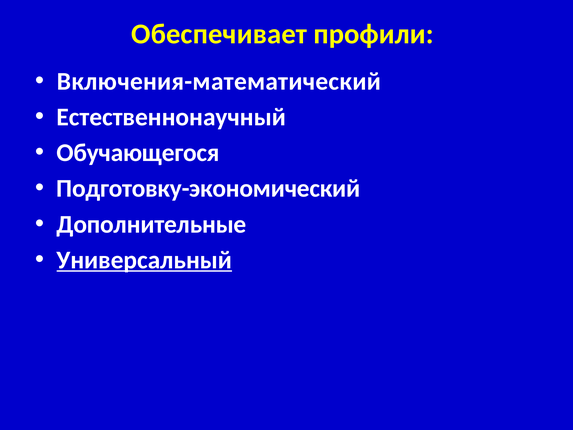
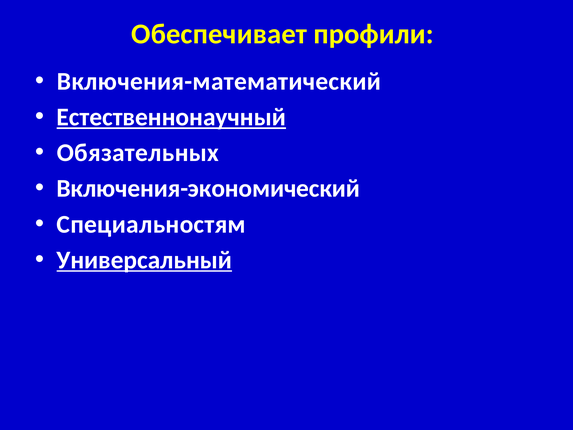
Естественнонаучный underline: none -> present (171, 117)
Обучающегося: Обучающегося -> Обязательных (138, 153)
Подготовку-экономический: Подготовку-экономический -> Включения-экономический (208, 188)
Дополнительные: Дополнительные -> Специальностям (151, 224)
